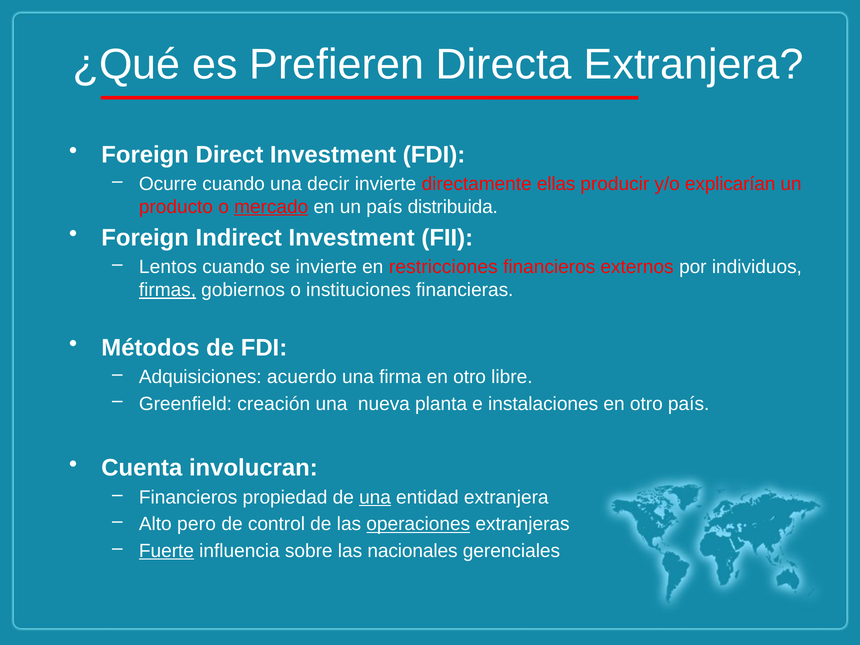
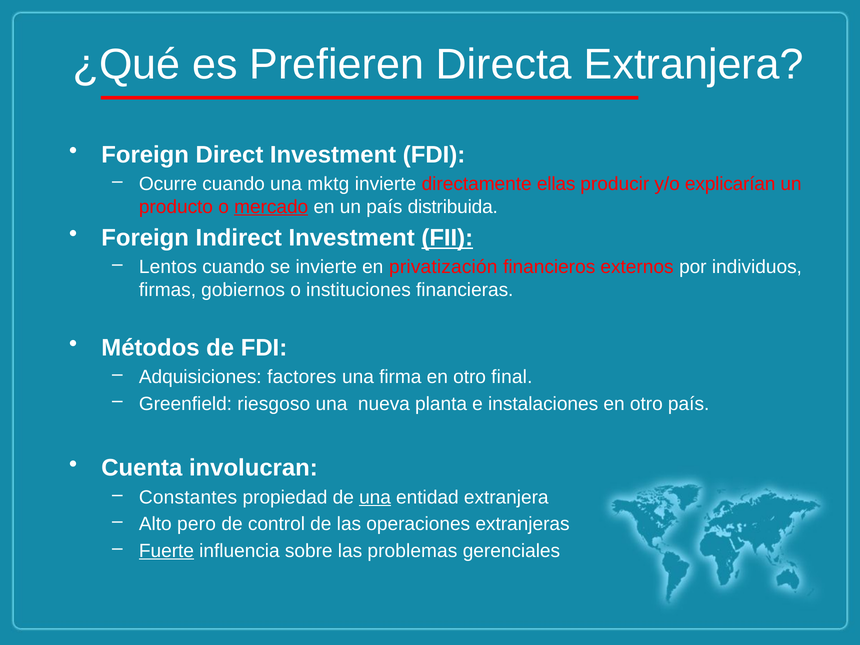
decir: decir -> mktg (328, 184)
FII underline: none -> present (447, 238)
restricciones: restricciones -> privatización (443, 267)
firmas underline: present -> none (168, 290)
acuerdo: acuerdo -> factores (302, 377)
libre: libre -> final (512, 377)
creación: creación -> riesgoso (274, 404)
Financieros: Financieros -> Constantes (188, 497)
operaciones underline: present -> none (418, 524)
nacionales: nacionales -> problemas (412, 551)
